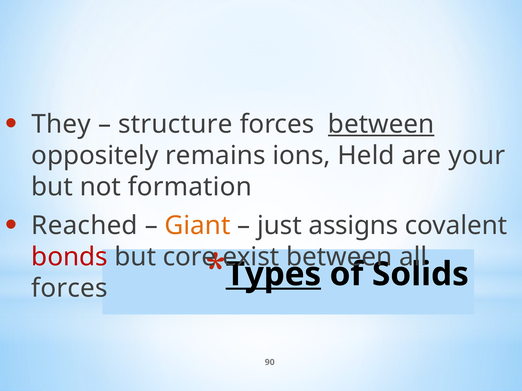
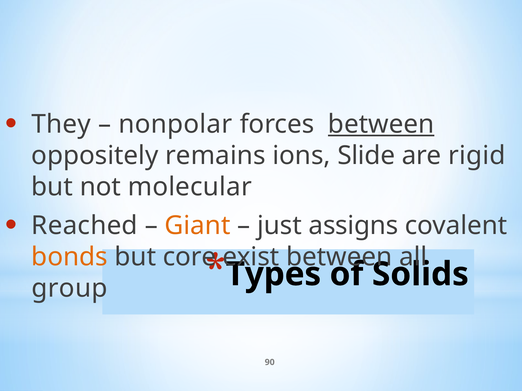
structure: structure -> nonpolar (175, 124)
Held: Held -> Slide (366, 156)
your: your -> rigid (477, 156)
formation: formation -> molecular (190, 187)
bonds colour: red -> orange (70, 257)
Types underline: present -> none (273, 275)
forces: forces -> group (70, 288)
